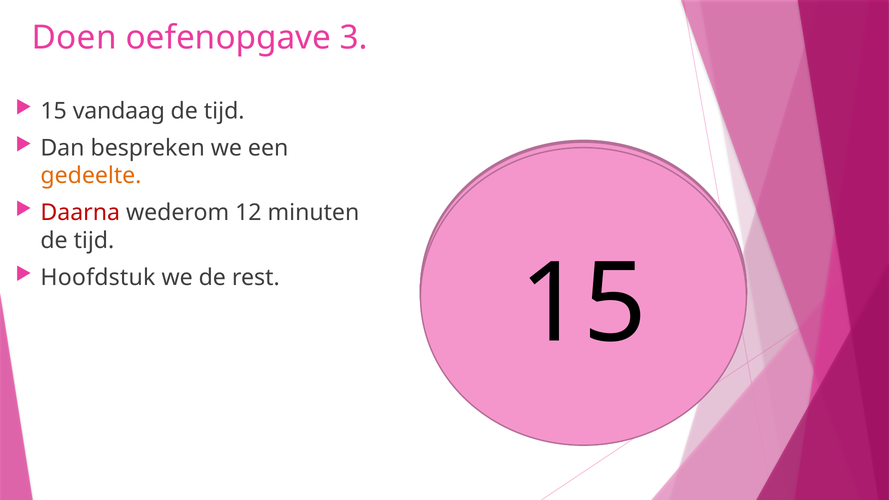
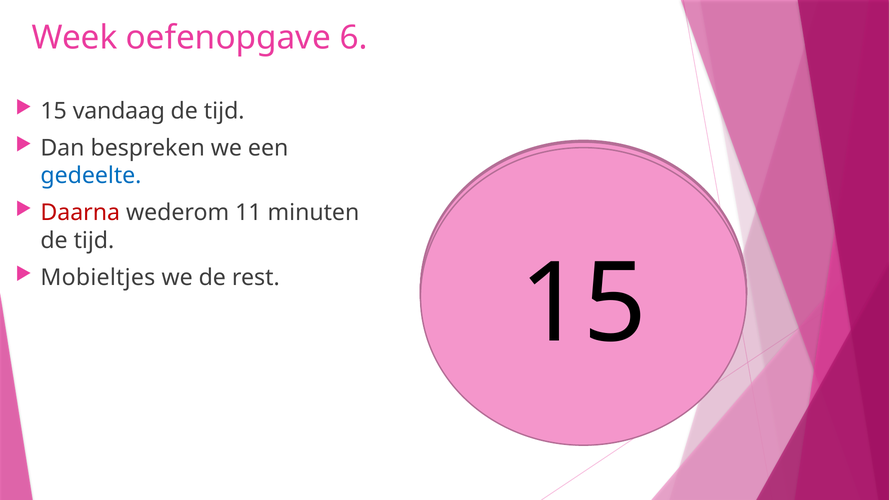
Doen: Doen -> Week (75, 38)
3: 3 -> 6 (354, 38)
gedeelte colour: orange -> blue (91, 176)
wederom 12: 12 -> 11 (248, 213)
Hoofdstuk: Hoofdstuk -> Mobieltjes (98, 277)
